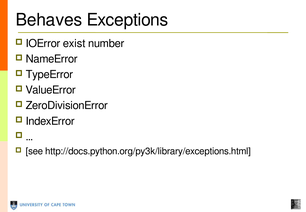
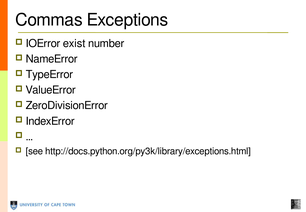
Behaves: Behaves -> Commas (49, 20)
